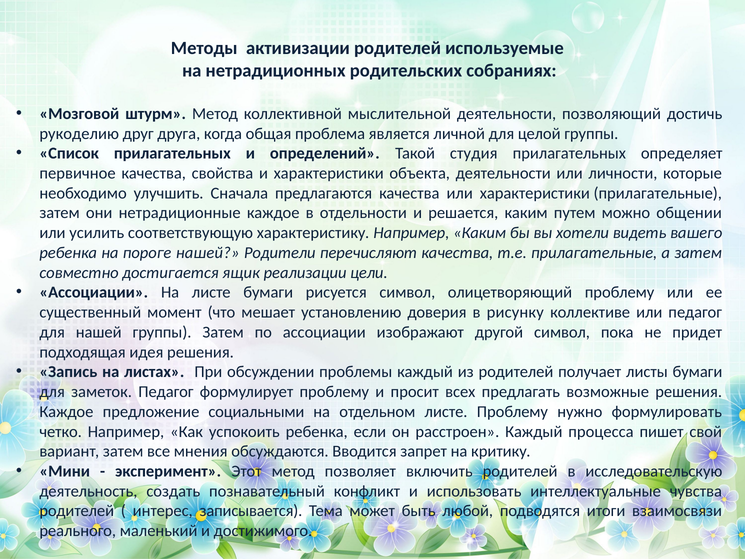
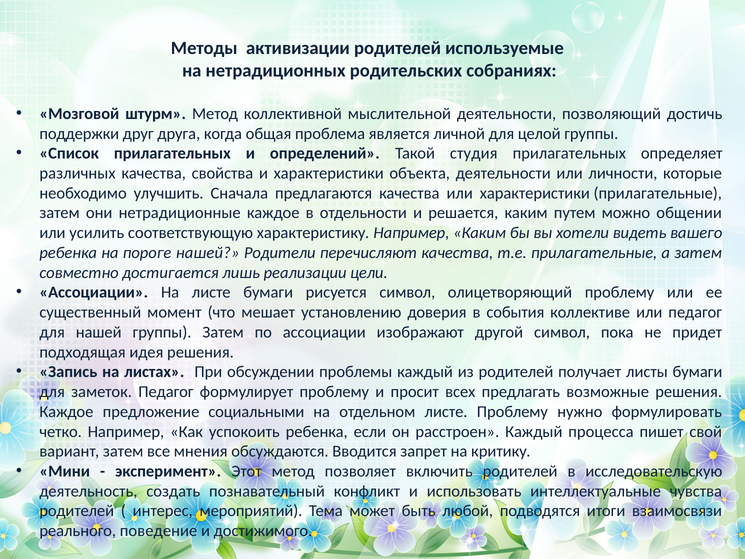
рукоделию: рукоделию -> поддержки (79, 134)
первичное: первичное -> различных (78, 173)
ящик: ящик -> лишь (241, 273)
рисунку: рисунку -> события (515, 312)
записывается: записывается -> мероприятий (251, 511)
маленький: маленький -> поведение (159, 531)
